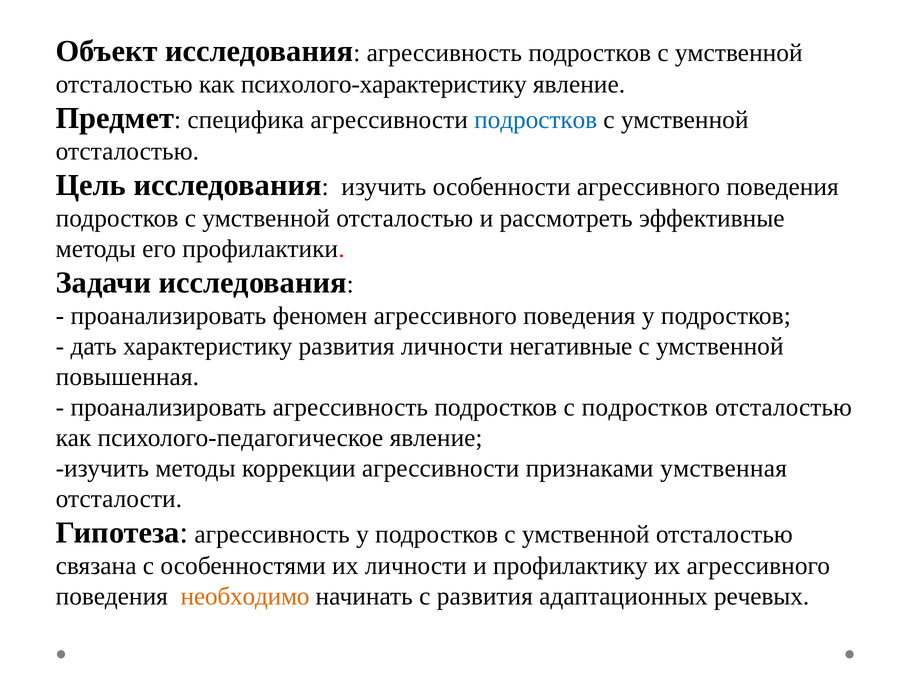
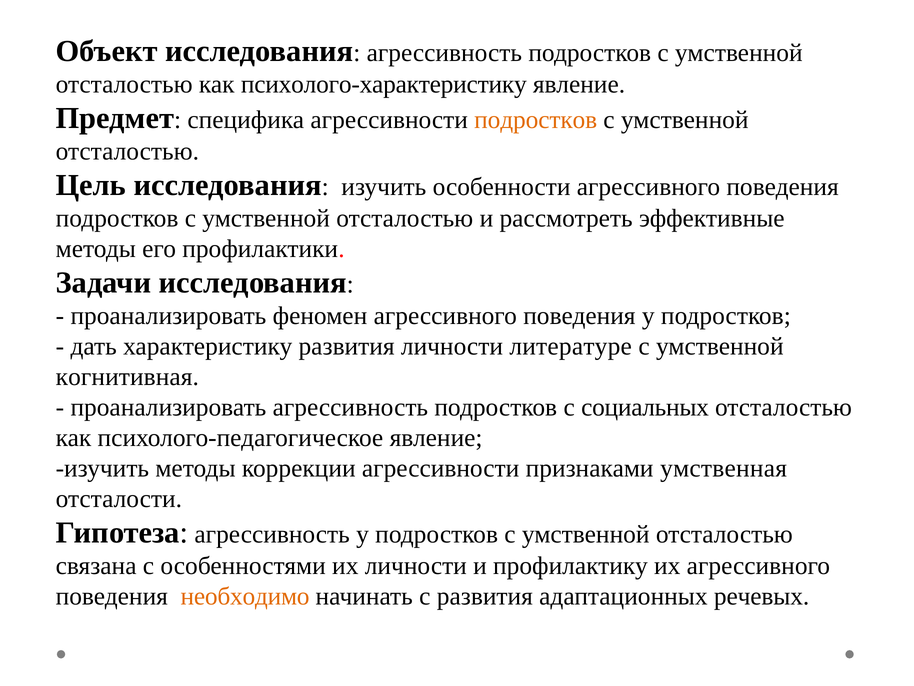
подростков colour: blue -> orange (536, 120)
негативные: негативные -> литературе (571, 346)
повышенная: повышенная -> когнитивная (127, 377)
с подростков: подростков -> социальных (645, 407)
